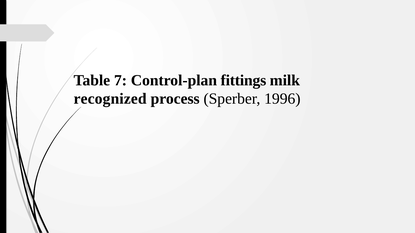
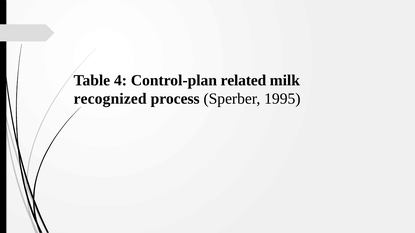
7: 7 -> 4 (120, 80)
fittings: fittings -> related (243, 80)
1996: 1996 -> 1995 (282, 99)
